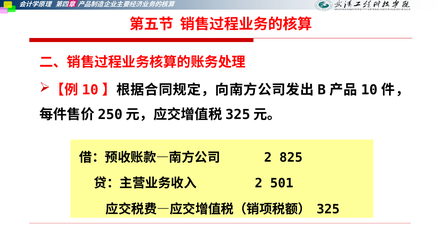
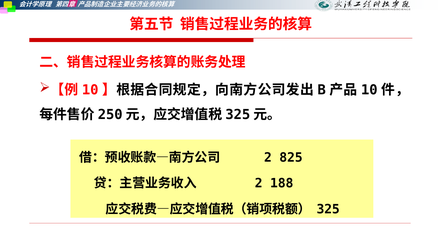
501: 501 -> 188 (282, 183)
